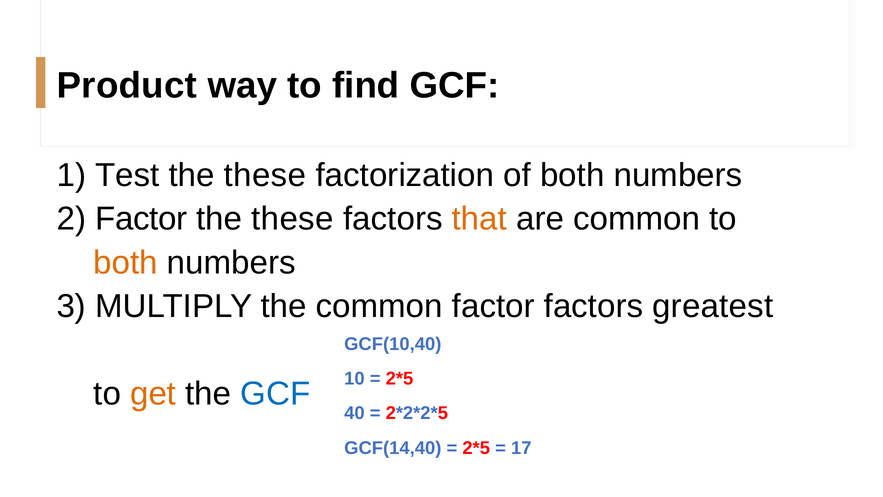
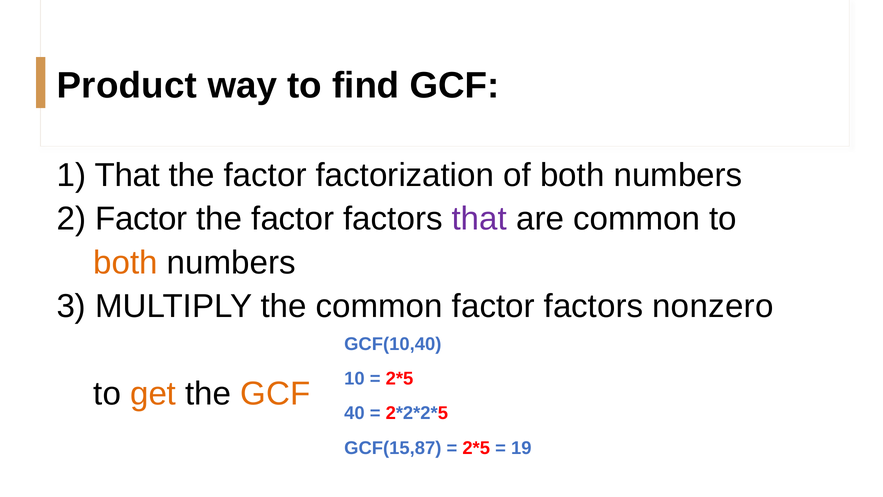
Test: Test -> That (127, 175)
these: these -> factor (265, 175)
these: these -> factor (293, 219)
that colour: orange -> purple (479, 219)
greatest: greatest -> nonzero (713, 306)
GCF colour: blue -> orange (275, 394)
GCF(14,40: GCF(14,40 -> GCF(15,87 (393, 448)
17: 17 -> 19 (521, 448)
